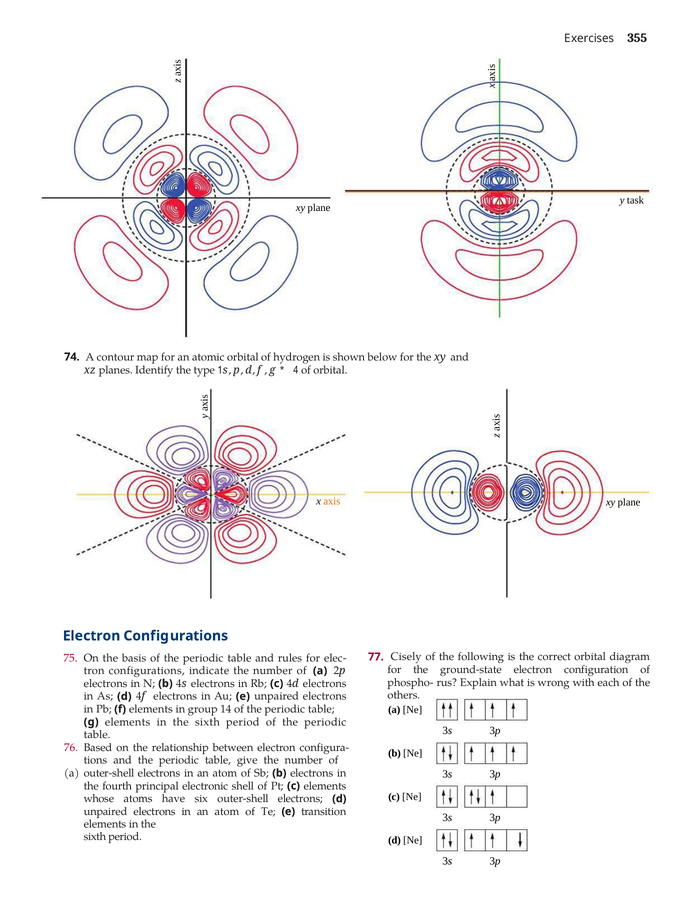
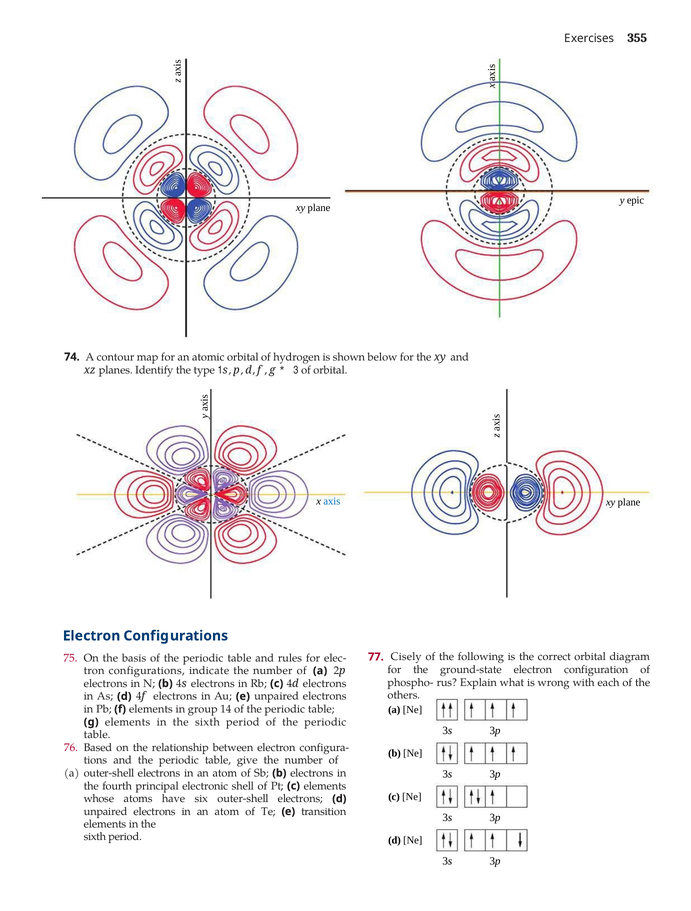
task: task -> epic (635, 200)
4: 4 -> 3 (296, 370)
axis colour: orange -> blue (332, 501)
